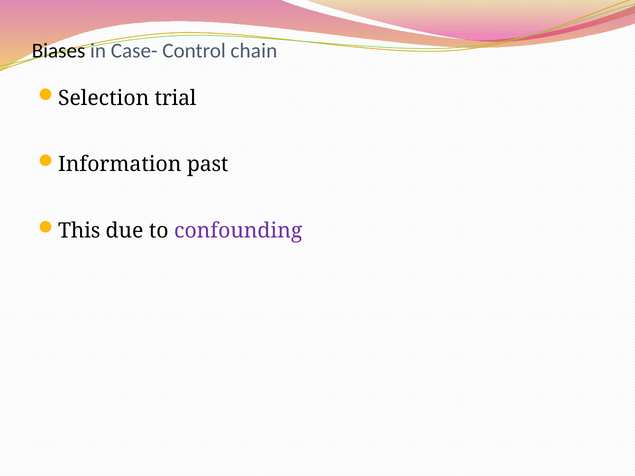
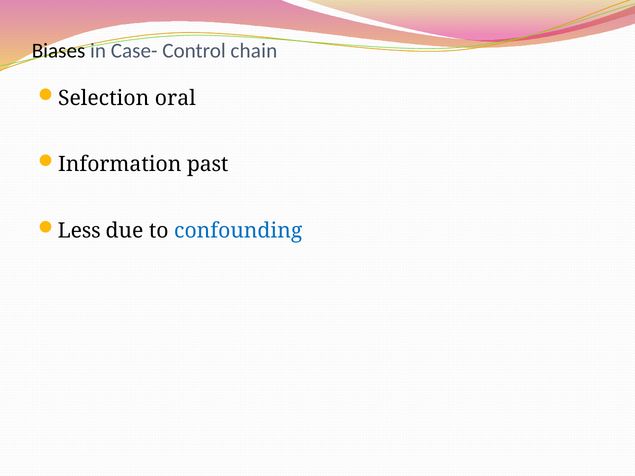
trial: trial -> oral (175, 98)
This: This -> Less (79, 231)
confounding colour: purple -> blue (238, 231)
